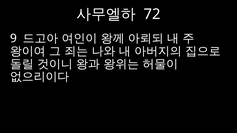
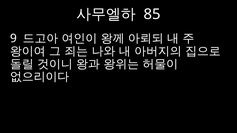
72: 72 -> 85 (152, 14)
